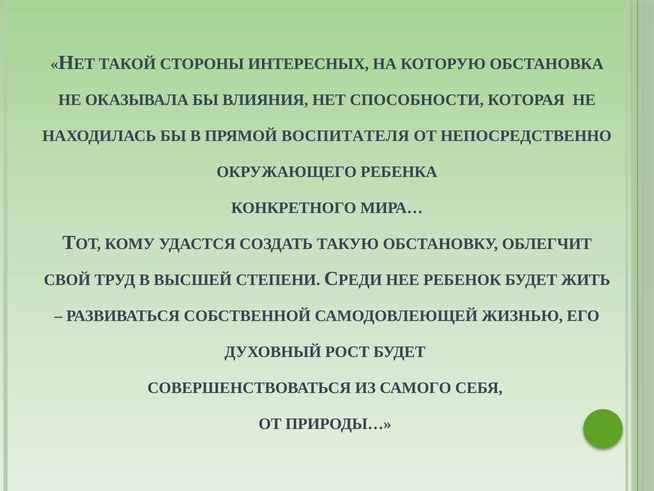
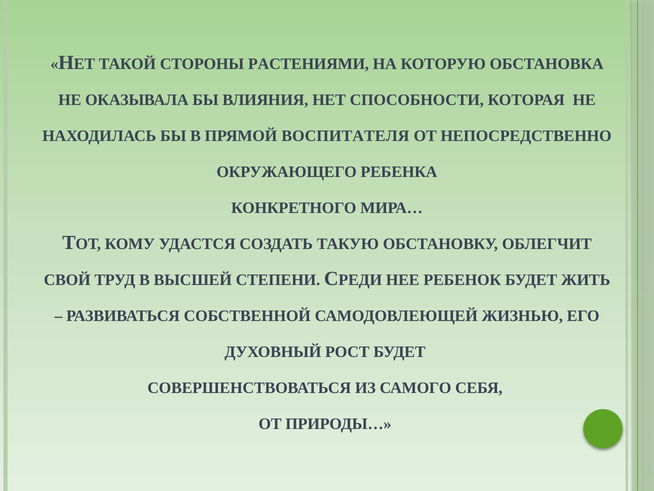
ИНТЕРЕСНЫХ: ИНТЕРЕСНЫХ -> РАСТЕНИЯМИ (309, 64)
